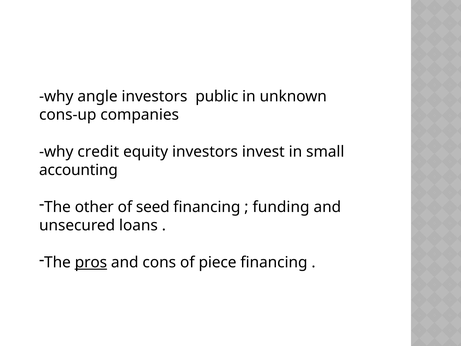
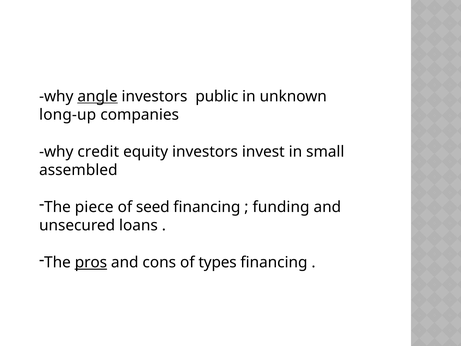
angle underline: none -> present (98, 96)
cons-up: cons-up -> long-up (68, 115)
accounting: accounting -> assembled (78, 170)
other: other -> piece (94, 207)
piece: piece -> types (218, 262)
